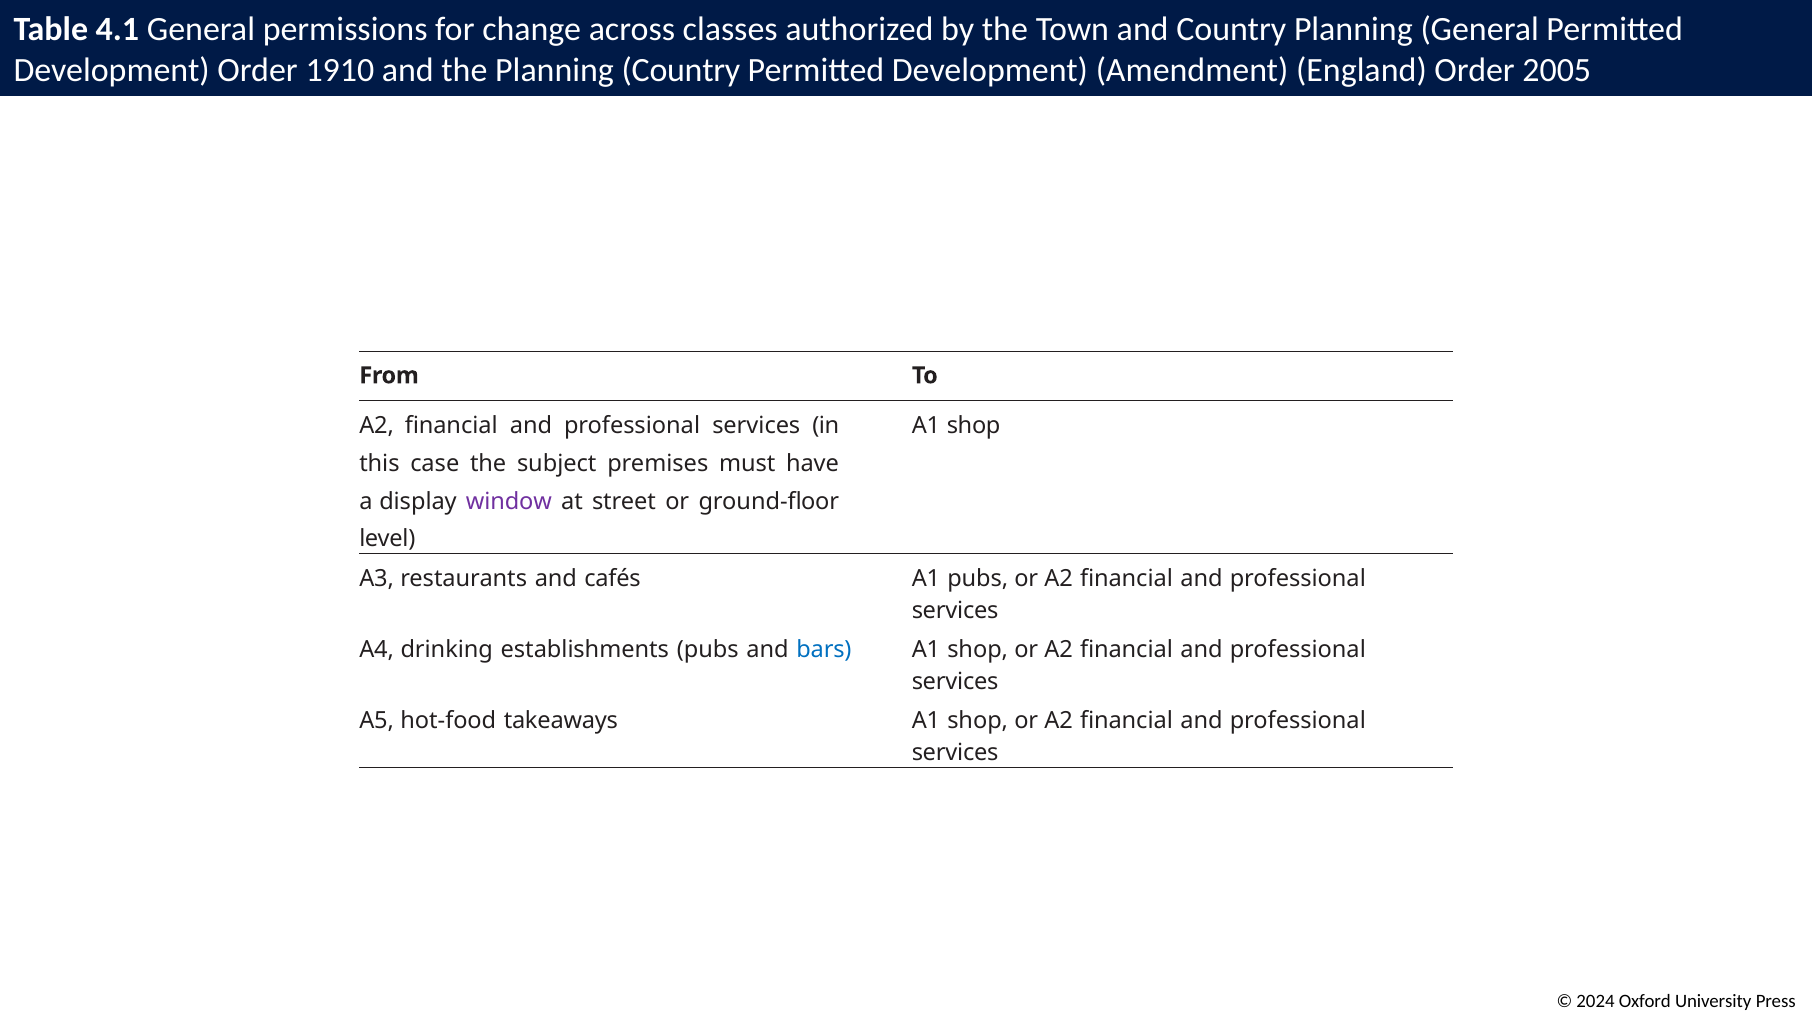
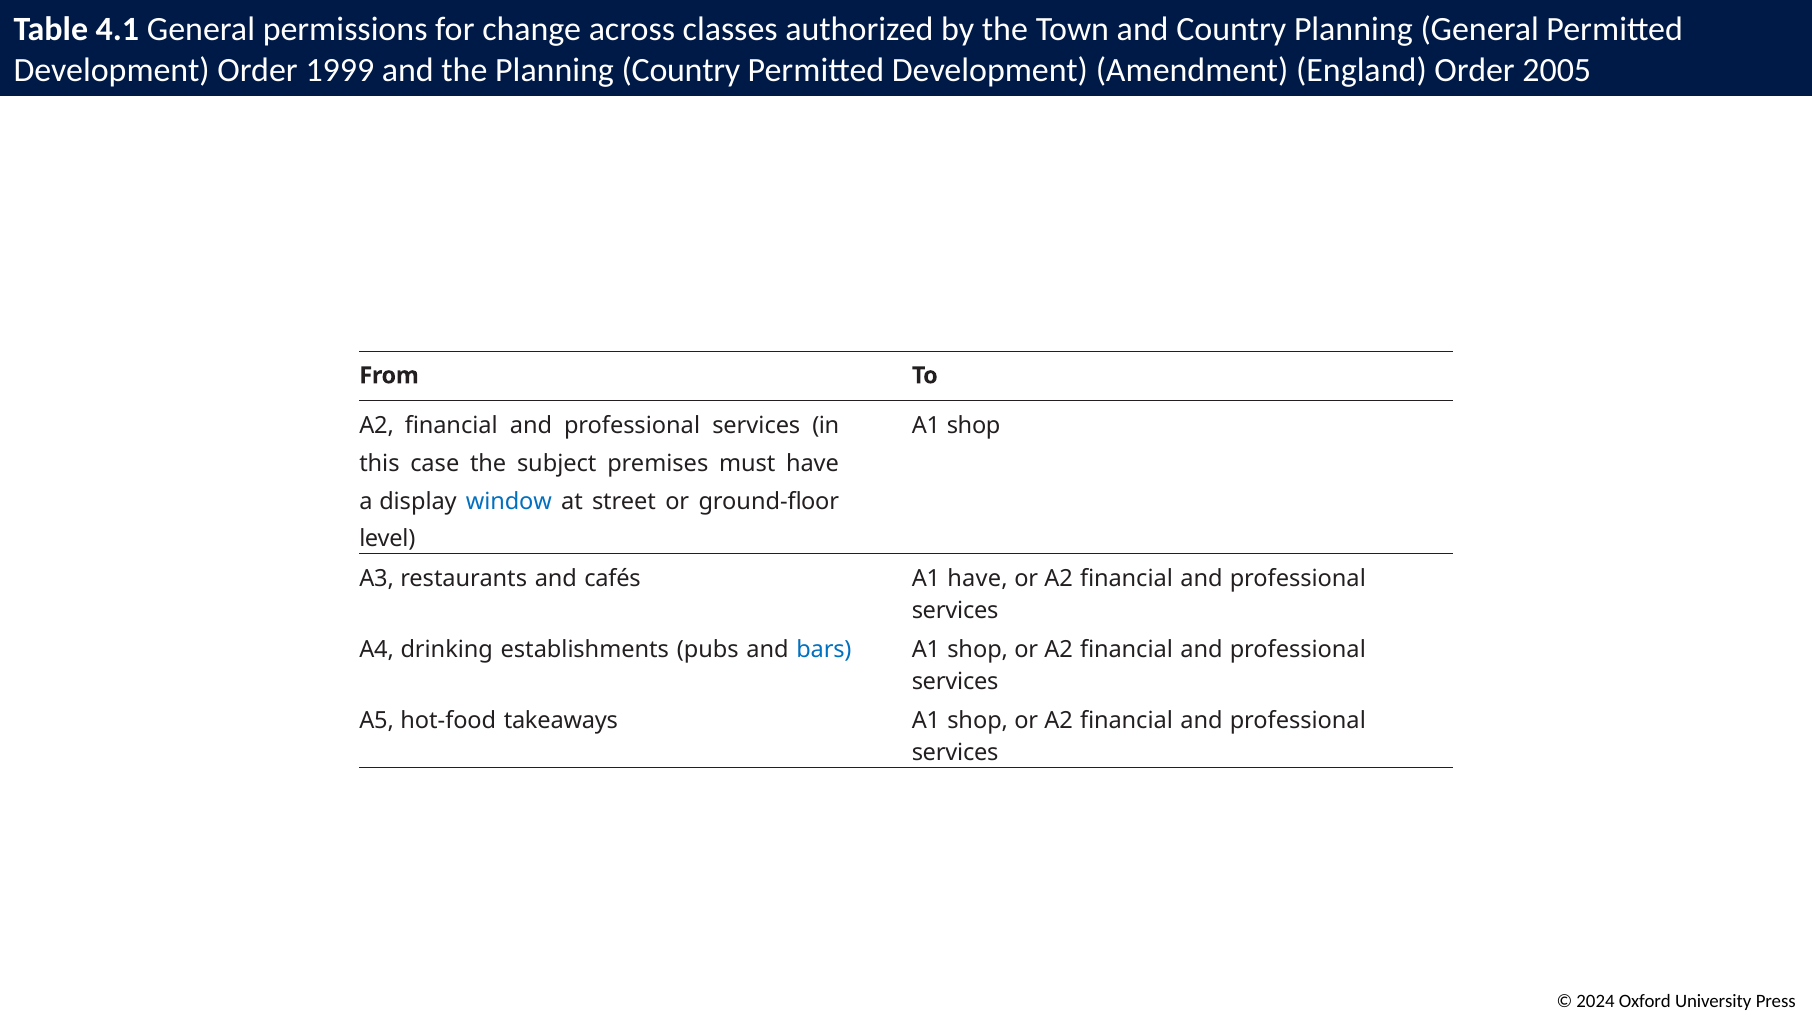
1910: 1910 -> 1999 (340, 70)
window colour: purple -> blue (509, 501)
A1 pubs: pubs -> have (978, 578)
